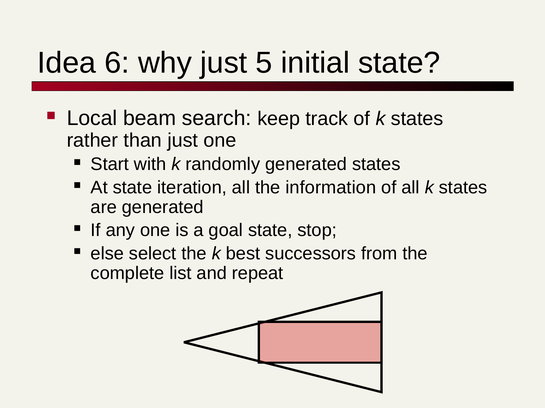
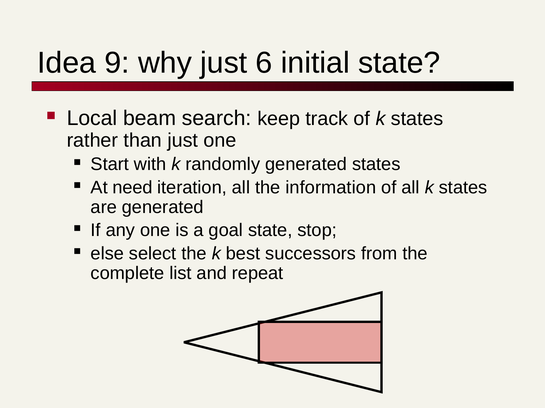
6: 6 -> 9 (117, 63)
5: 5 -> 6 (264, 63)
At state: state -> need (133, 188)
